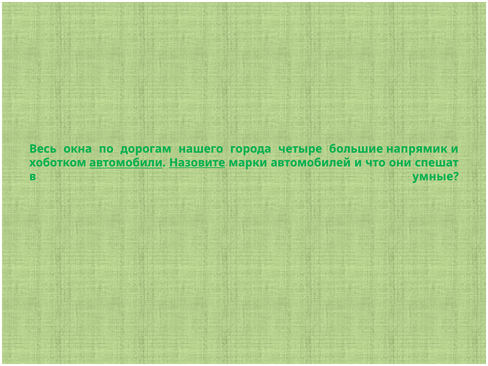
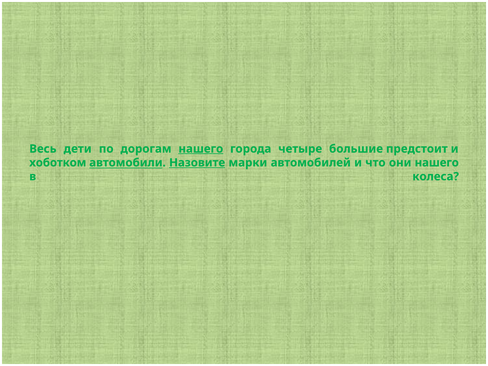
окна: окна -> дети (78, 149)
нашего underline: none -> present (201, 149)
напрямик: напрямик -> предстоит (417, 149)
они спешат: спешат -> нашего (437, 163)
умные: умные -> колеса (436, 176)
